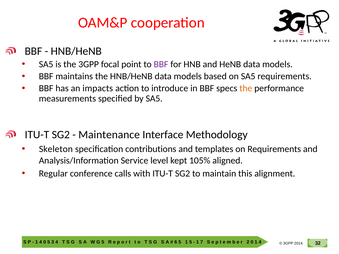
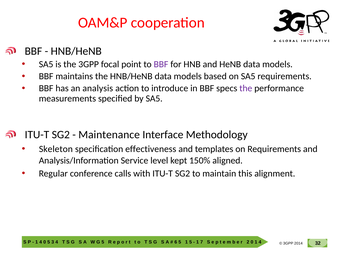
impacts: impacts -> analysis (98, 88)
the colour: orange -> purple (246, 88)
contributions: contributions -> effectiveness (151, 149)
105%: 105% -> 150% (200, 161)
